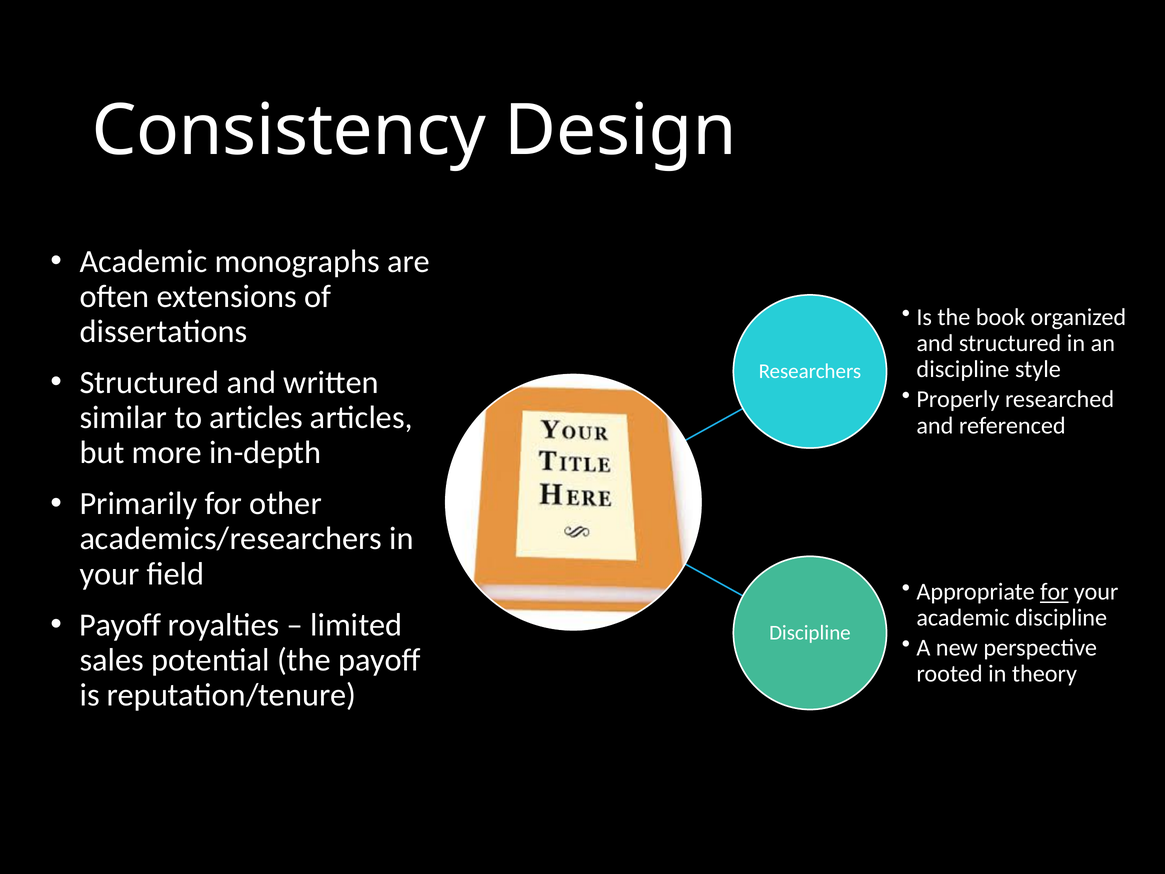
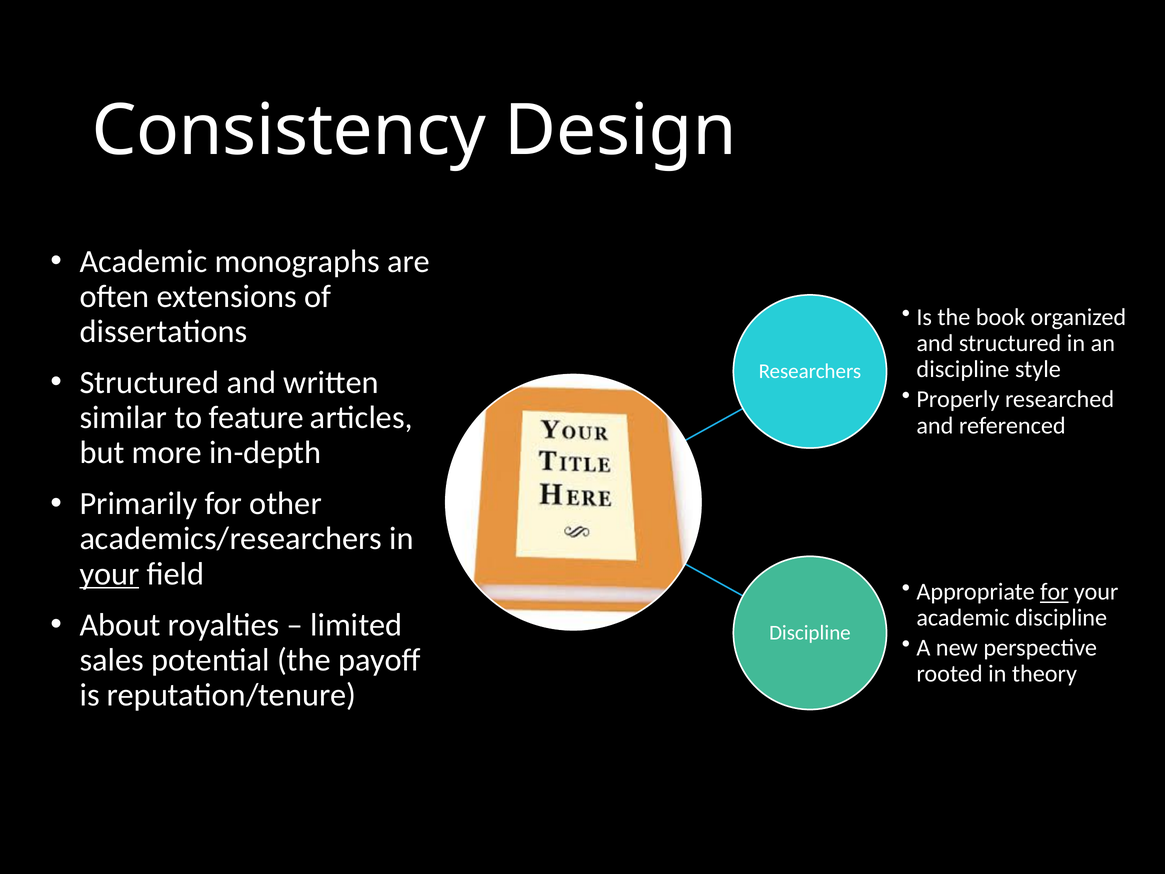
to articles: articles -> feature (256, 417)
your underline: none -> present (109, 574)
Payoff: Payoff -> About (120, 625)
